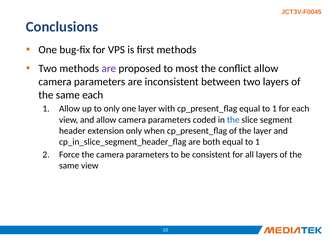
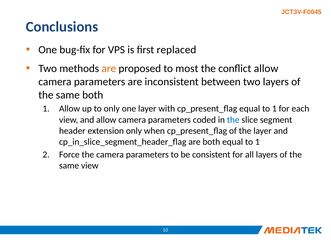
first methods: methods -> replaced (176, 50)
are colour: purple -> orange (109, 68)
same each: each -> both (93, 95)
